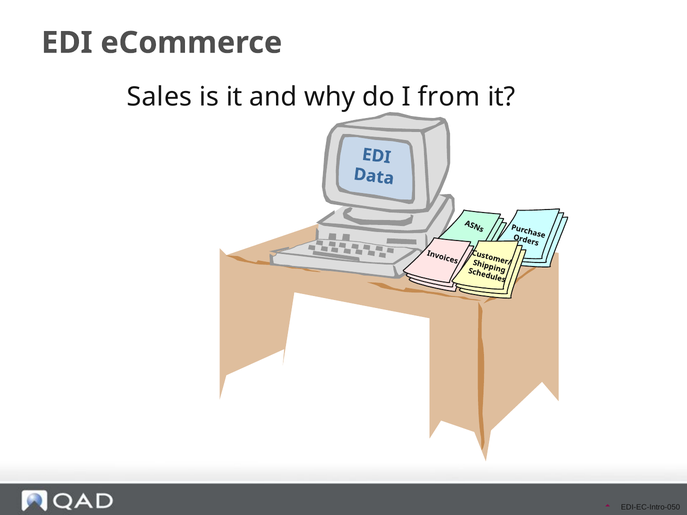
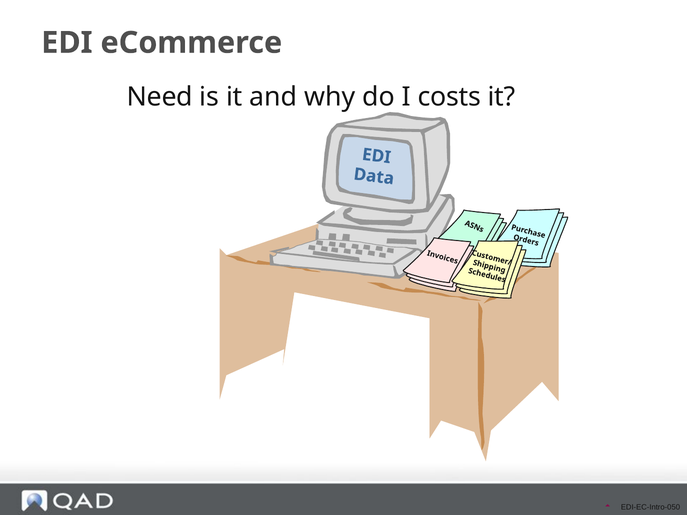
Sales: Sales -> Need (160, 97)
from: from -> costs (449, 97)
